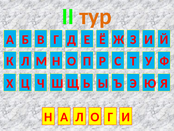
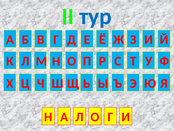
тур colour: orange -> blue (95, 16)
